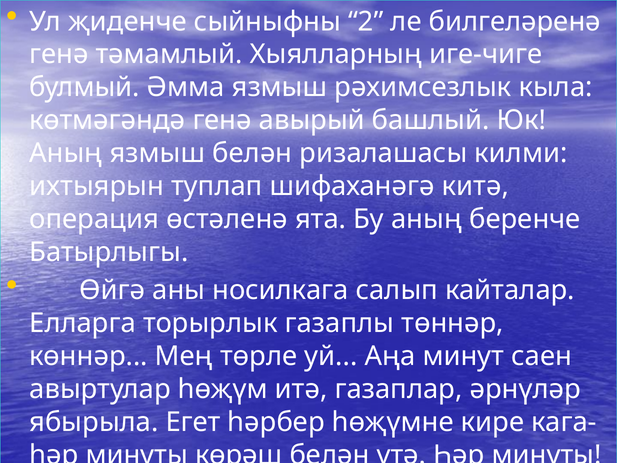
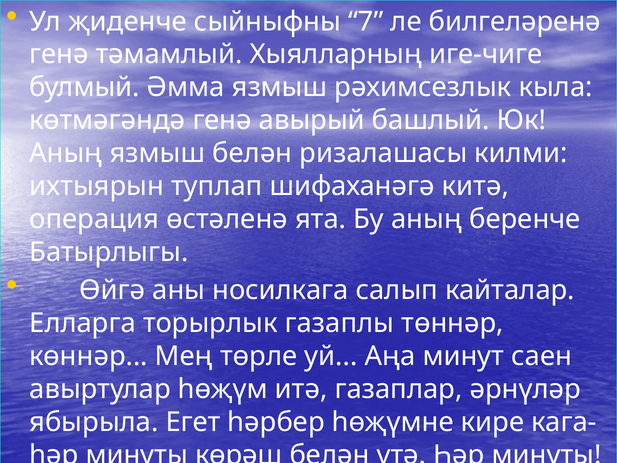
2: 2 -> 7 (366, 21)
